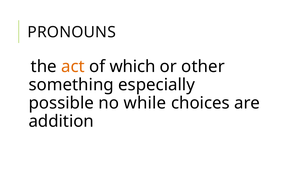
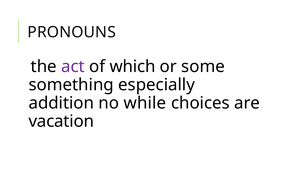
act colour: orange -> purple (73, 66)
other: other -> some (203, 66)
possible: possible -> addition (61, 103)
addition: addition -> vacation (61, 121)
